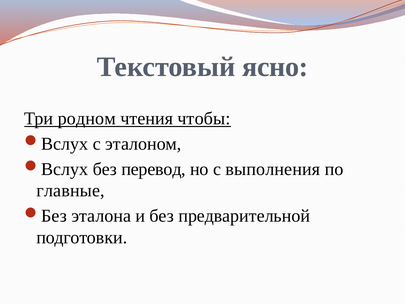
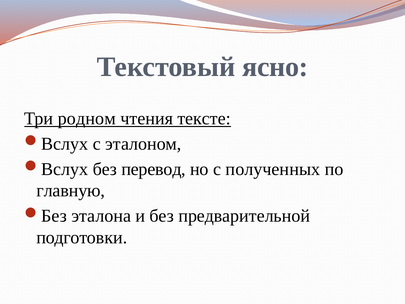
чтобы: чтобы -> тексте (204, 118)
выполнения: выполнения -> полученных (273, 169)
главные: главные -> главную (71, 191)
